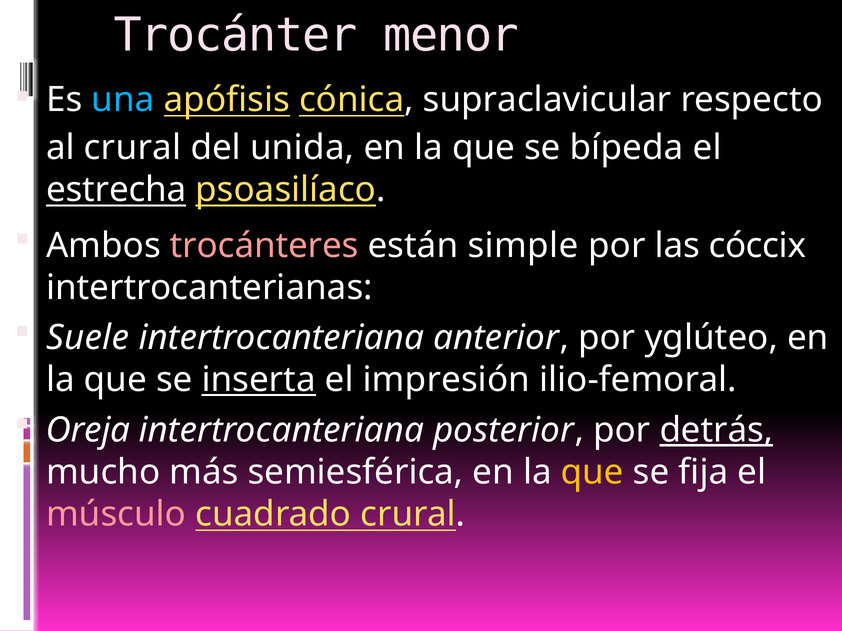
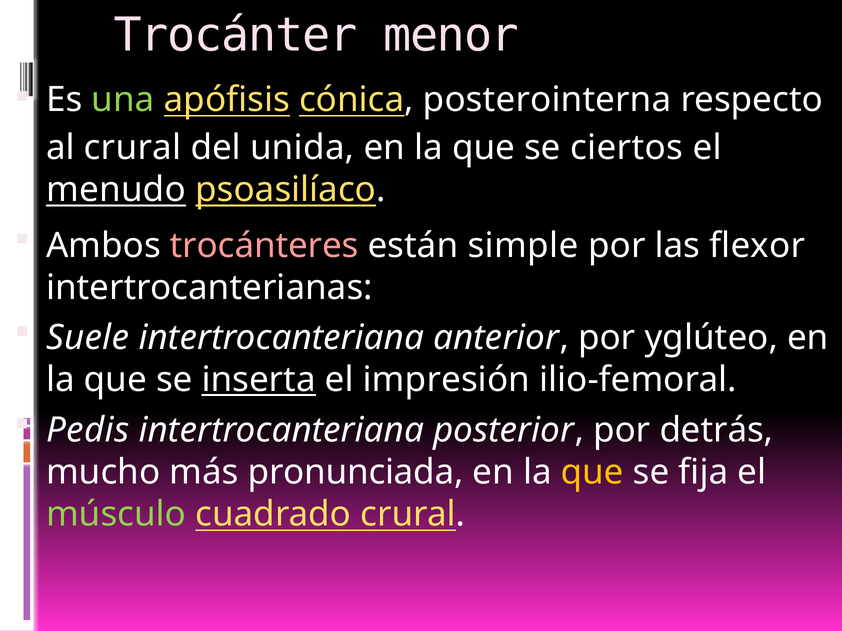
una colour: light blue -> light green (123, 100)
supraclavicular: supraclavicular -> posterointerna (547, 100)
bípeda: bípeda -> ciertos (627, 148)
estrecha: estrecha -> menudo (116, 190)
cóccix: cóccix -> flexor (757, 246)
Oreja: Oreja -> Pedis (88, 430)
detrás underline: present -> none (716, 430)
semiesférica: semiesférica -> pronunciada (356, 473)
músculo colour: pink -> light green (116, 515)
